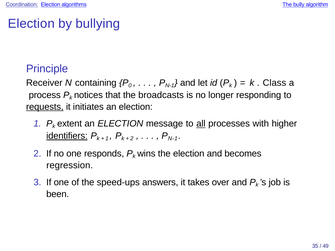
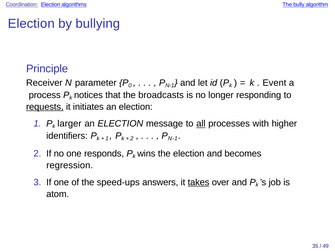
containing: containing -> parameter (96, 83)
Class: Class -> Event (274, 83)
extent: extent -> larger (69, 124)
identifiers underline: present -> none (67, 136)
takes underline: none -> present (199, 183)
been: been -> atom (58, 194)
